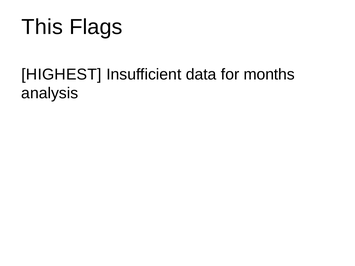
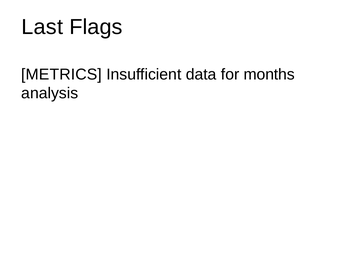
This: This -> Last (42, 27)
HIGHEST: HIGHEST -> METRICS (62, 74)
